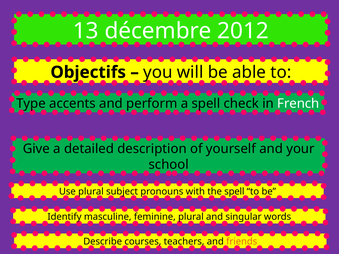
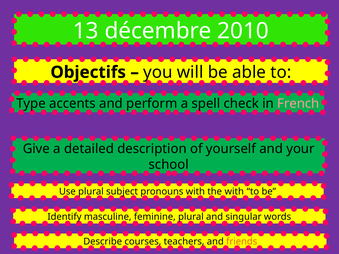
2012: 2012 -> 2010 (243, 31)
French colour: white -> pink (298, 104)
the spell: spell -> with (234, 192)
